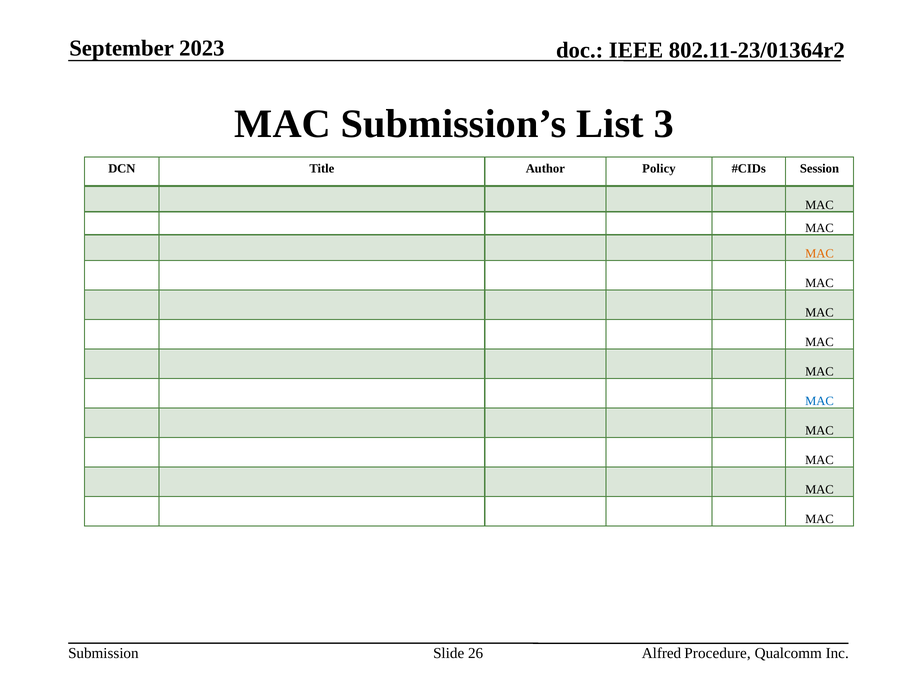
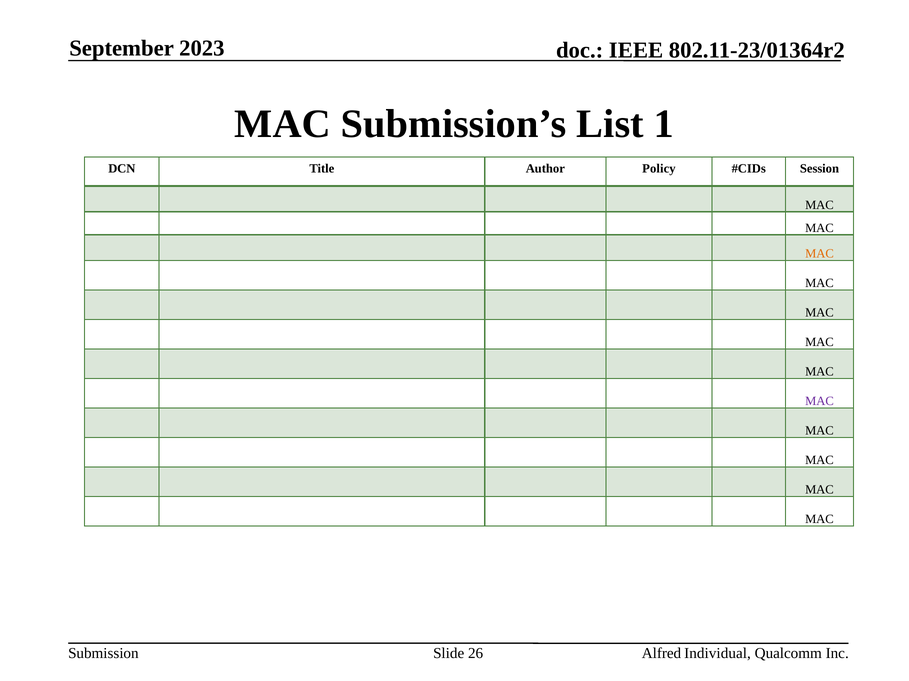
3: 3 -> 1 (664, 124)
MAC colour: blue -> purple (819, 401)
Procedure: Procedure -> Individual (718, 654)
